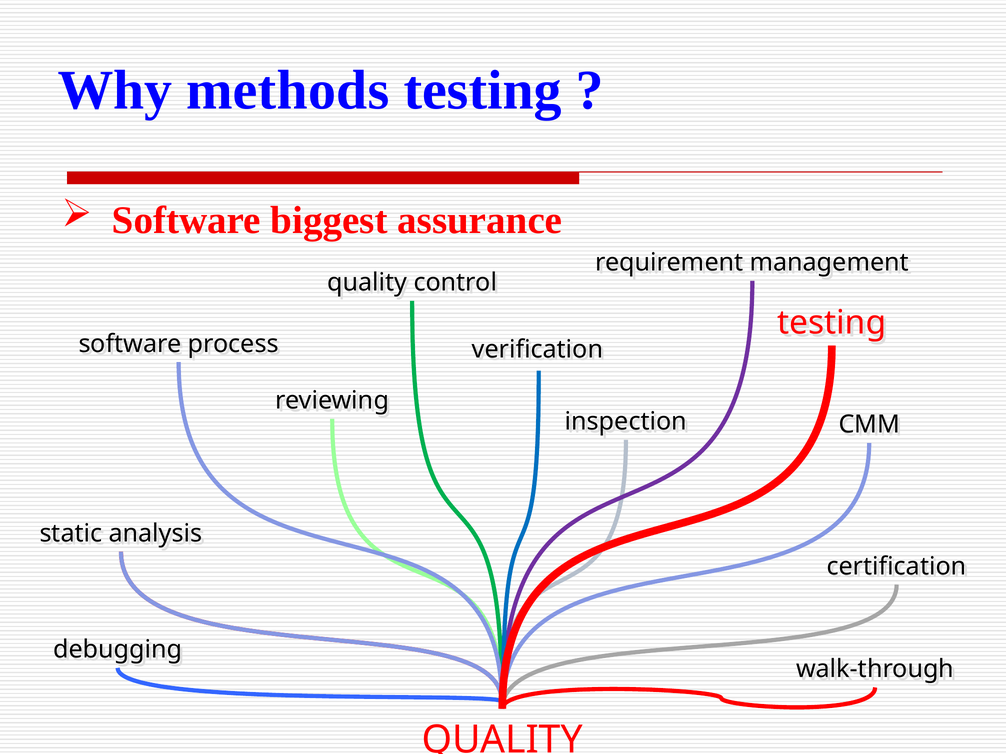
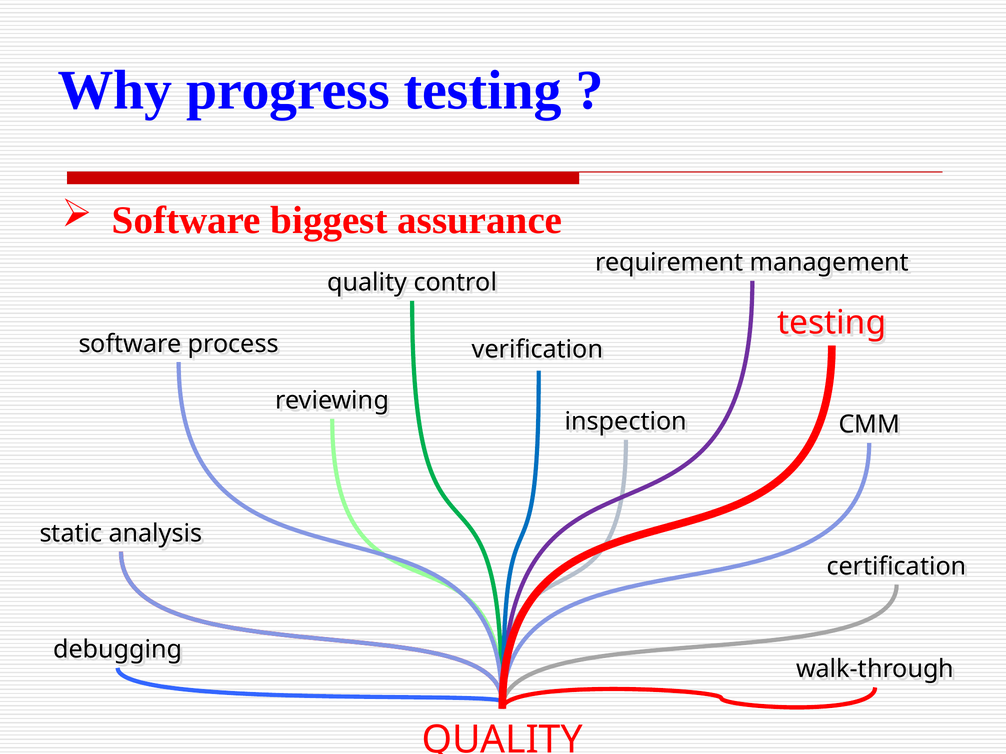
methods: methods -> progress (288, 90)
